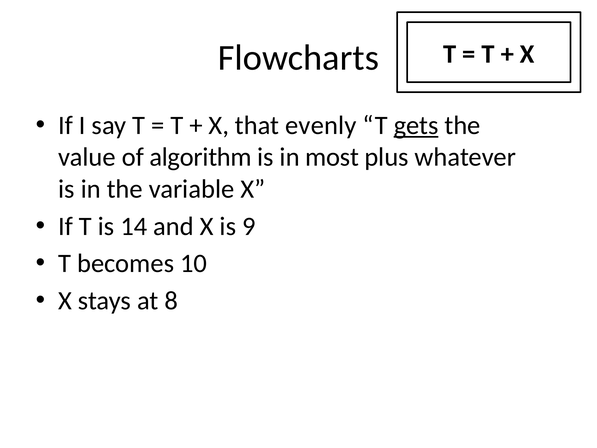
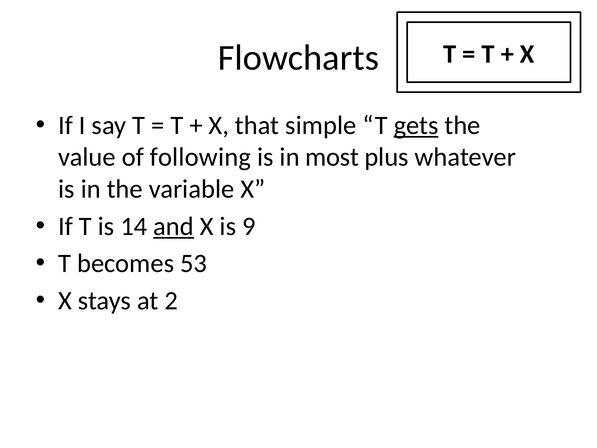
evenly: evenly -> simple (321, 125)
algorithm: algorithm -> following (200, 157)
and underline: none -> present (174, 226)
10: 10 -> 53 (194, 263)
8: 8 -> 2 (171, 301)
